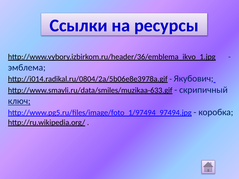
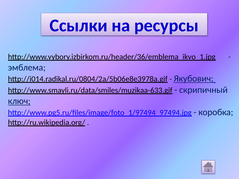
Якубович underline: none -> present (194, 79)
